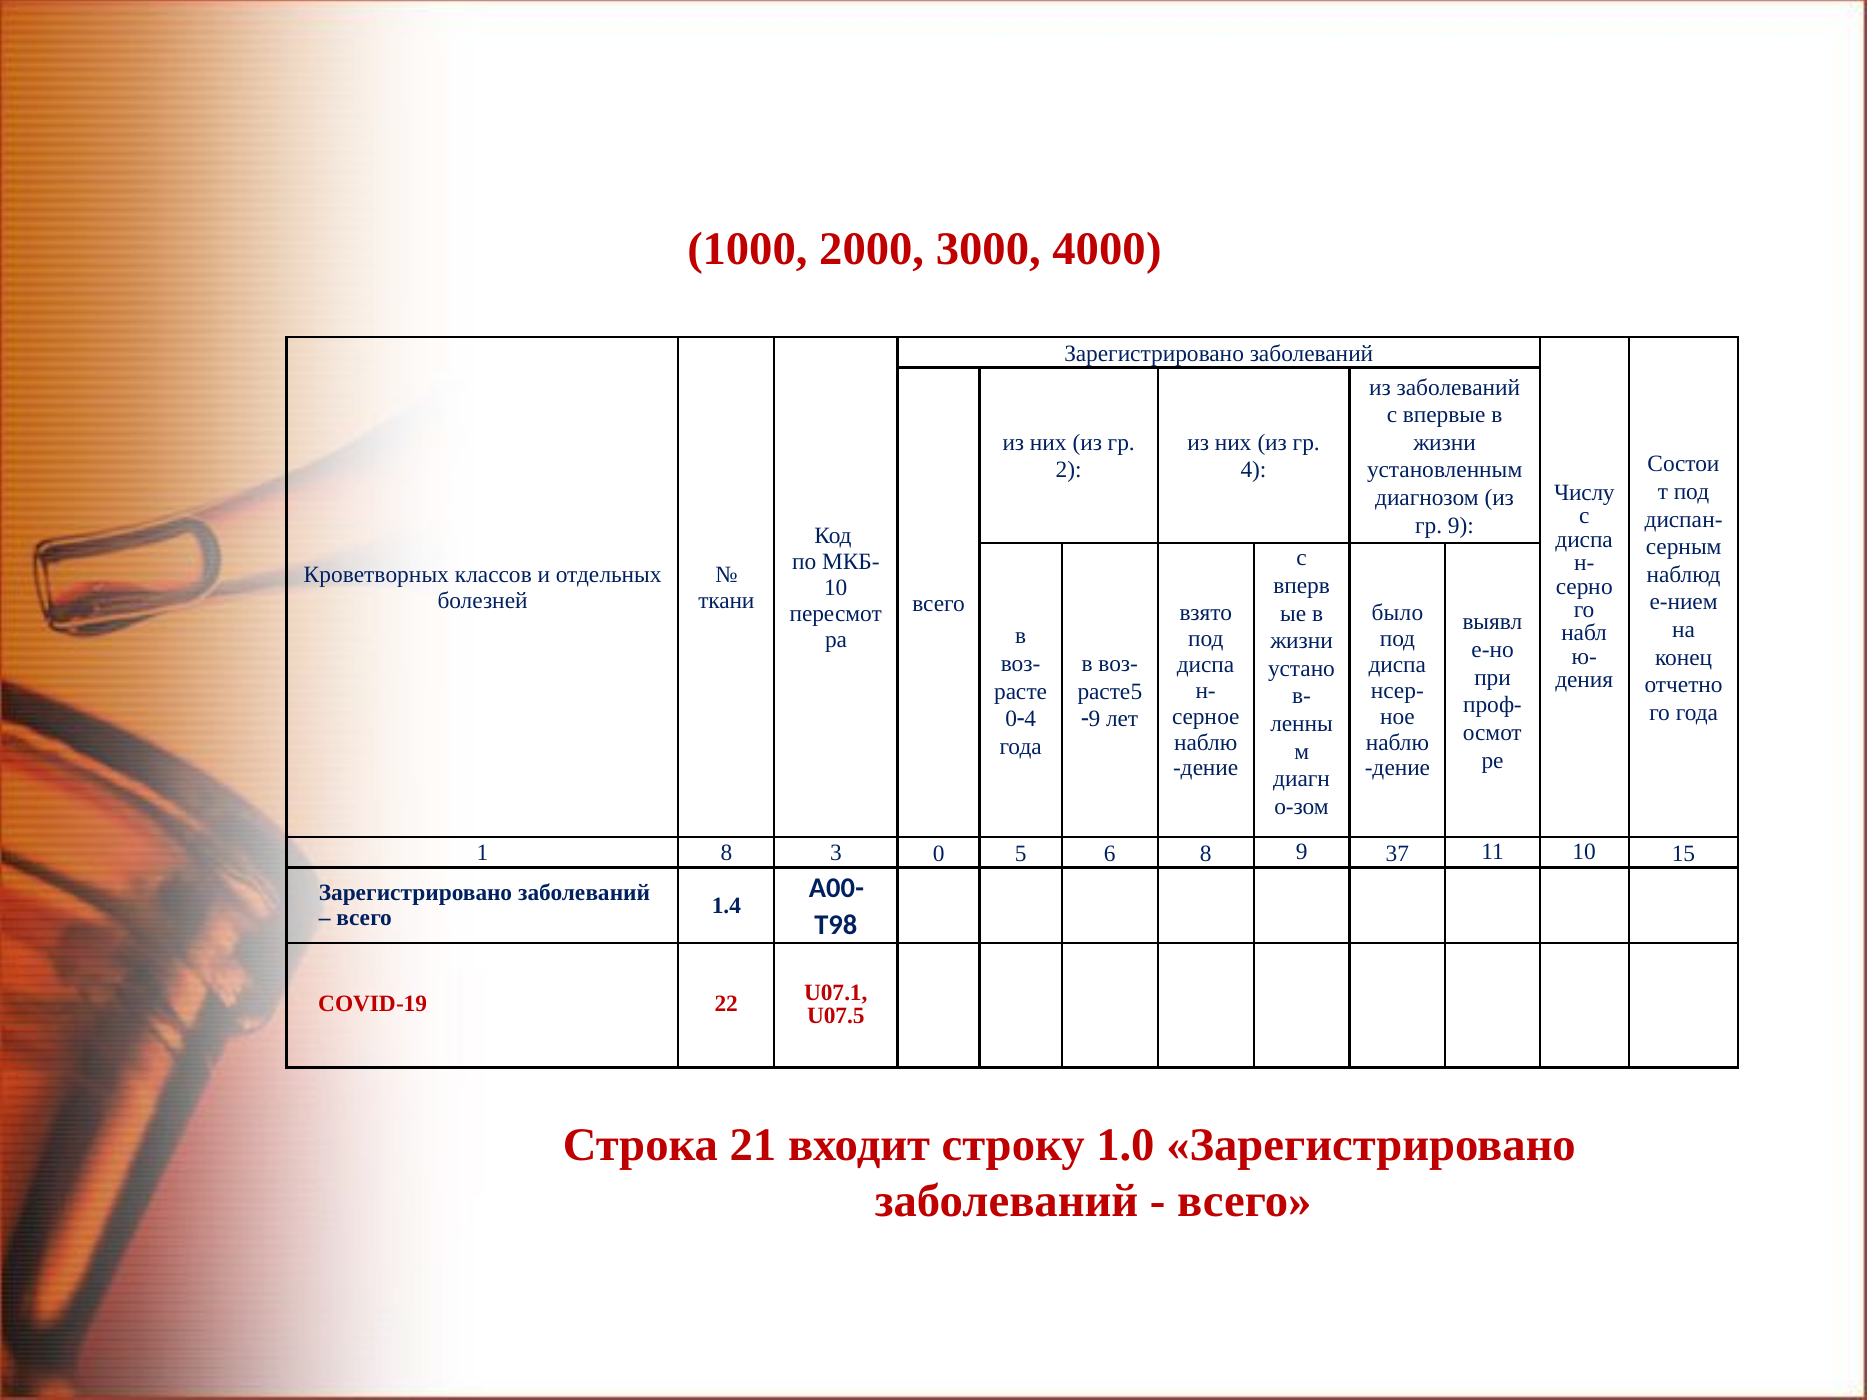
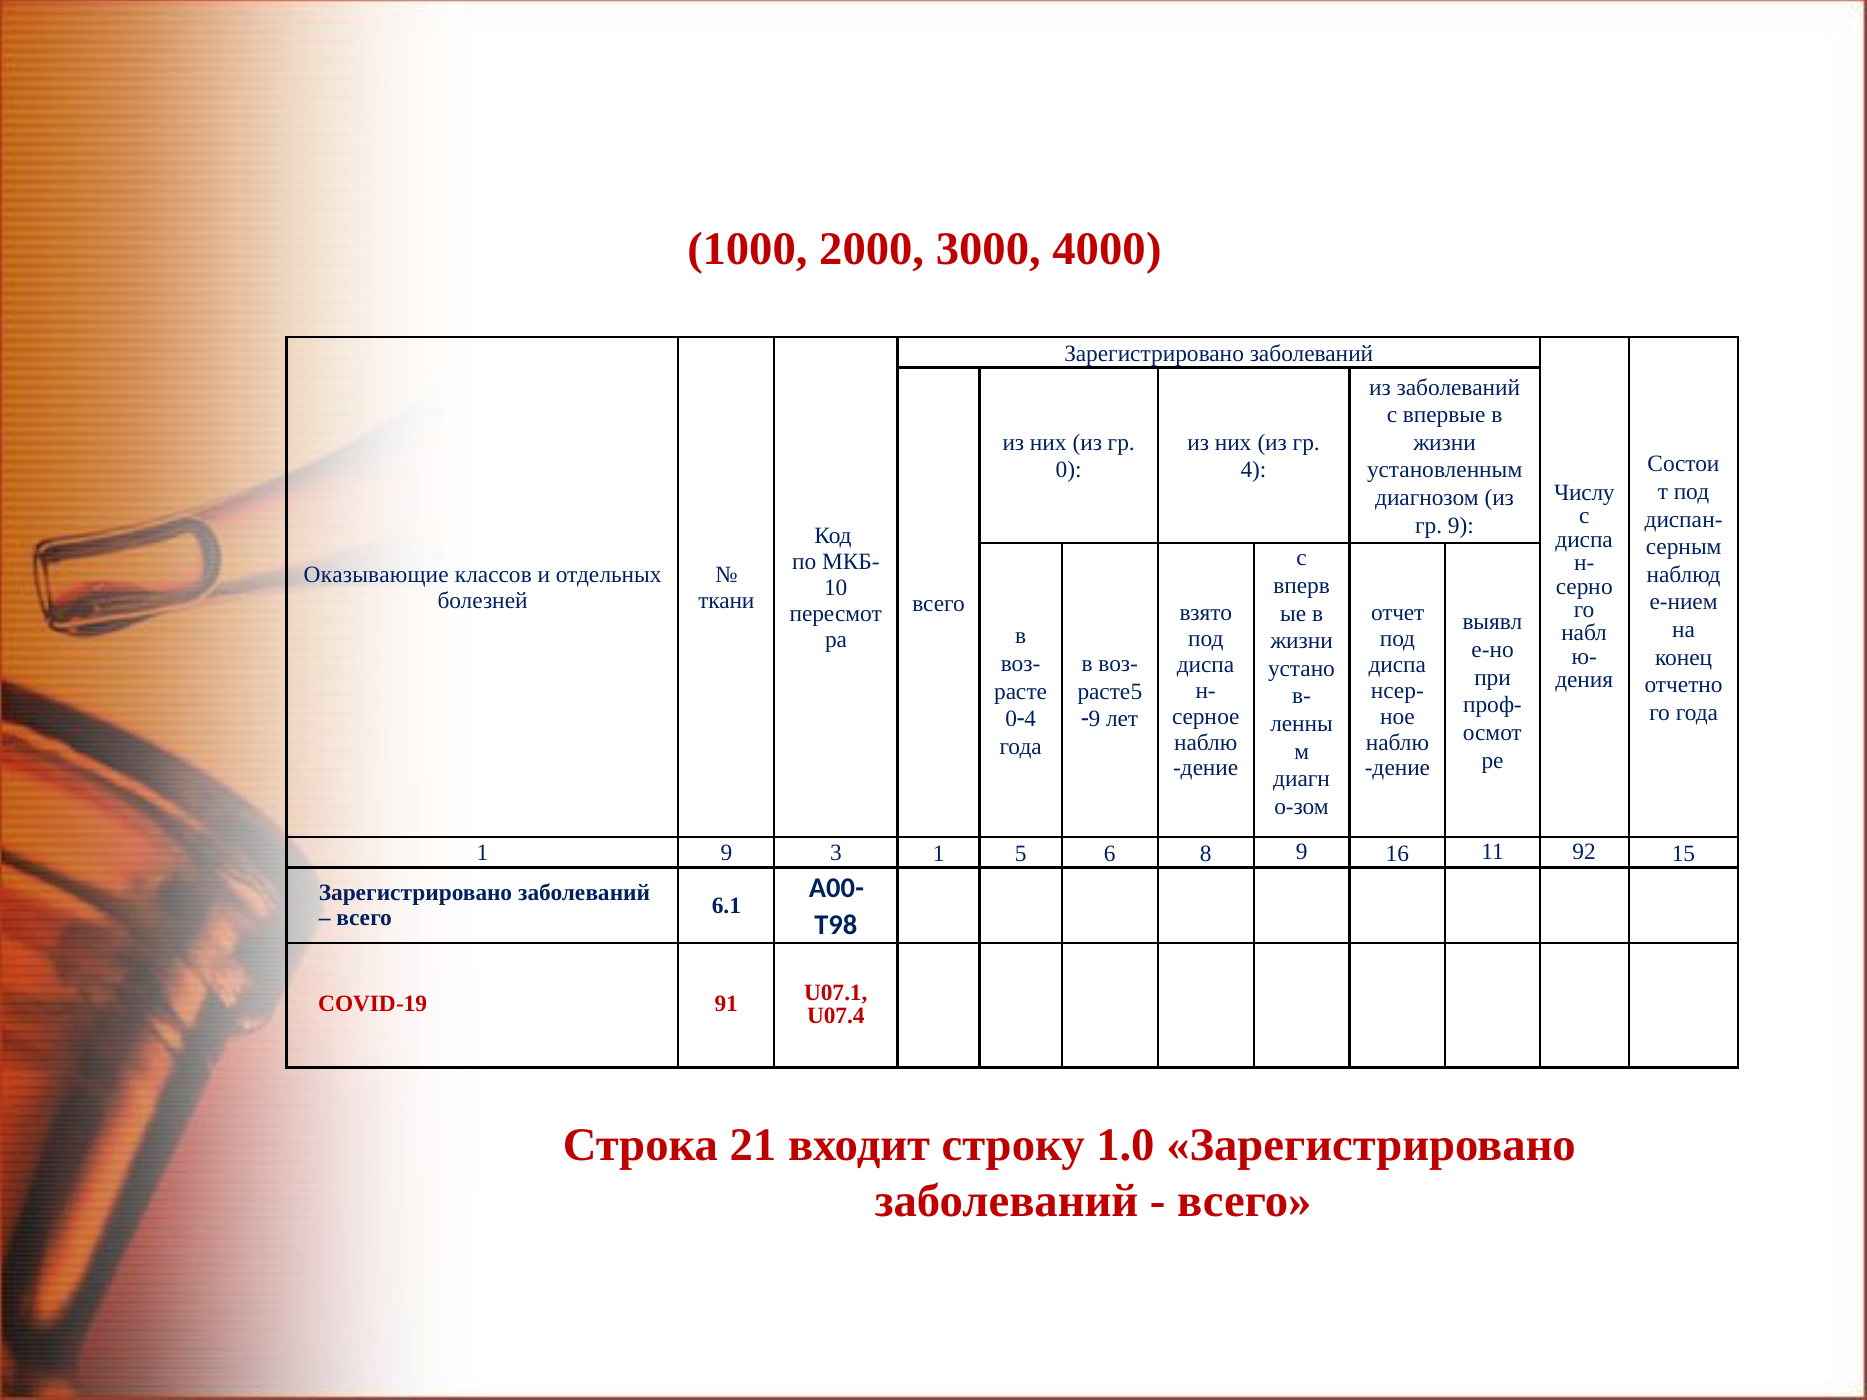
2: 2 -> 0 (1069, 470)
Кроветворных: Кроветворных -> Оказывающие (376, 575)
было: было -> отчет (1398, 613)
1 8: 8 -> 9 (726, 853)
3 0: 0 -> 1 (939, 854)
37: 37 -> 16 (1397, 854)
11 10: 10 -> 92 (1584, 851)
1.4: 1.4 -> 6.1 (726, 906)
22: 22 -> 91 (726, 1004)
U07.5: U07.5 -> U07.4 (836, 1016)
